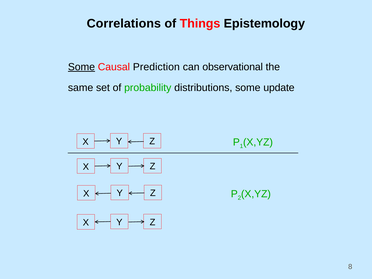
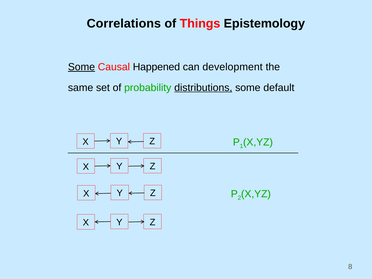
Prediction: Prediction -> Happened (156, 67)
observational: observational -> development (233, 67)
distributions underline: none -> present (203, 88)
update: update -> default (279, 88)
